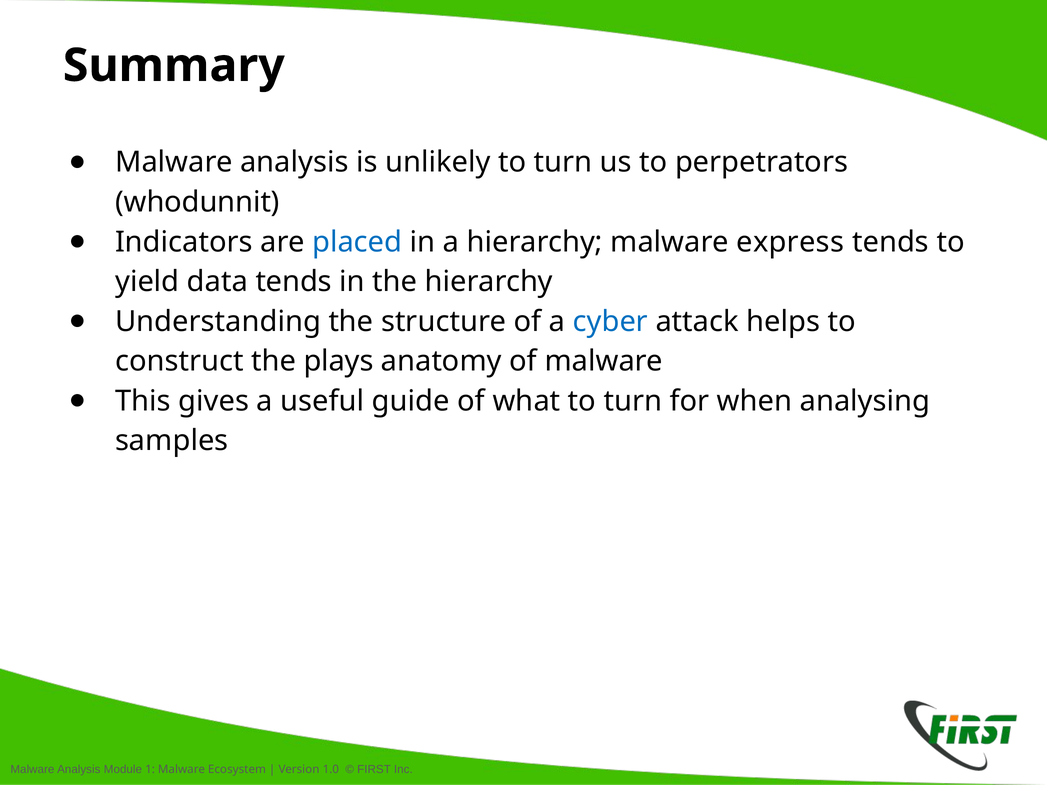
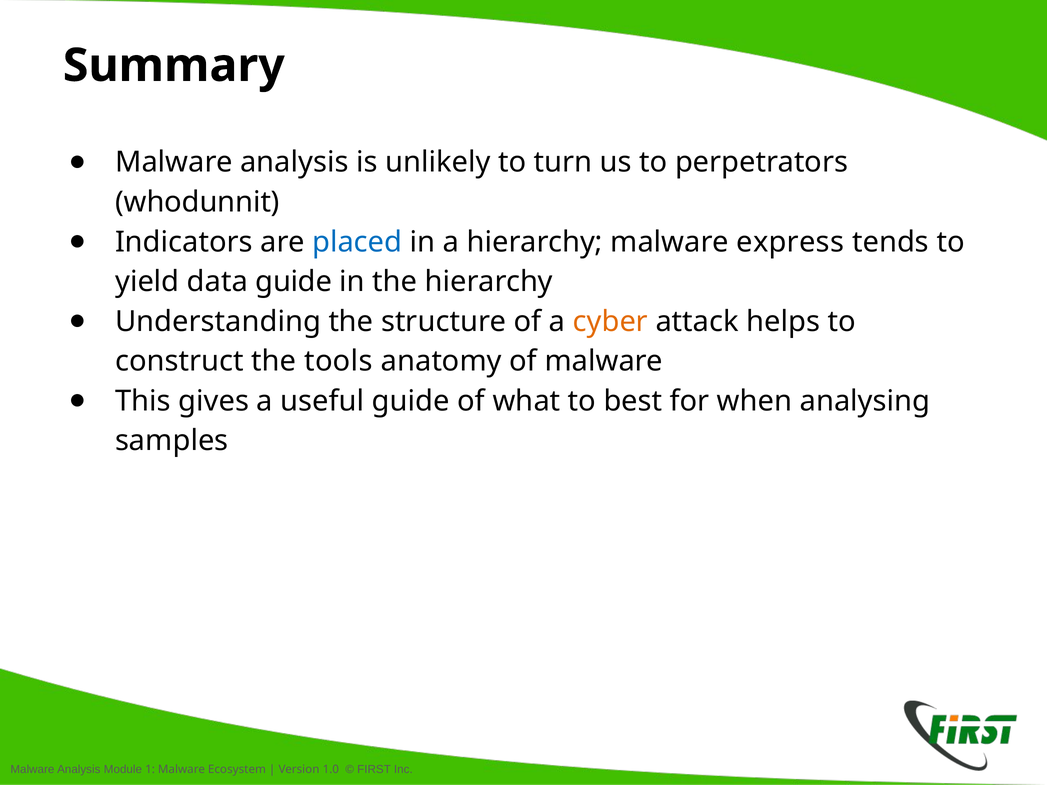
data tends: tends -> guide (294, 282)
cyber colour: blue -> orange (610, 322)
plays: plays -> tools (338, 361)
what to turn: turn -> best (633, 401)
